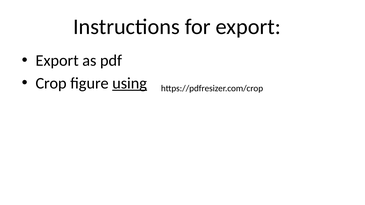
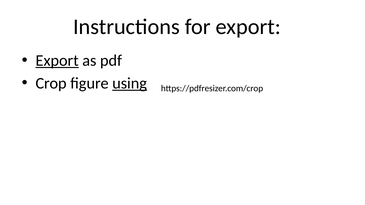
Export underline: none -> present (57, 61)
